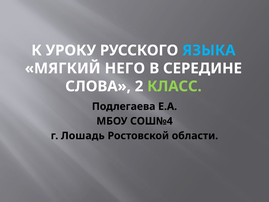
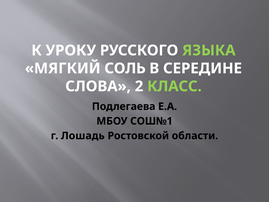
ЯЗЫКА colour: light blue -> light green (209, 50)
НЕГО: НЕГО -> СОЛЬ (125, 68)
СОШ№4: СОШ№4 -> СОШ№1 (151, 121)
